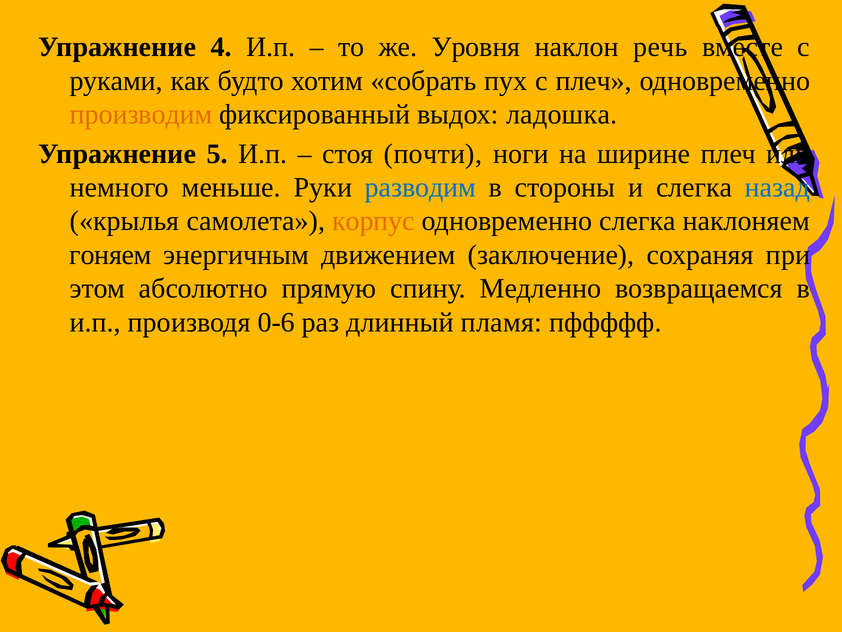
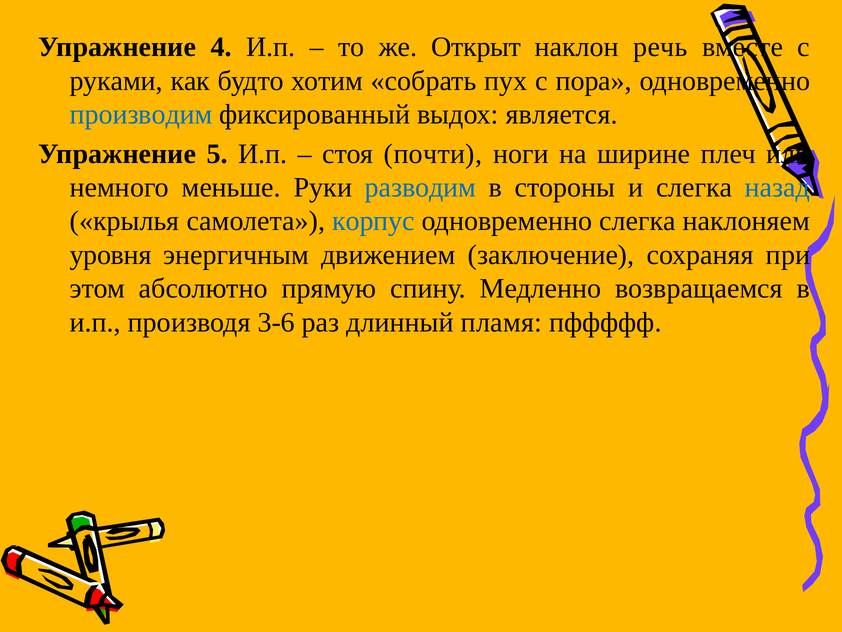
Уровня: Уровня -> Открыт (476, 47)
с плеч: плеч -> пора (594, 81)
производим colour: orange -> blue (141, 114)
ладошка: ладошка -> является (562, 114)
корпус colour: orange -> blue (373, 221)
гоняем: гоняем -> уровня (110, 255)
0-6: 0-6 -> 3-6 (276, 322)
